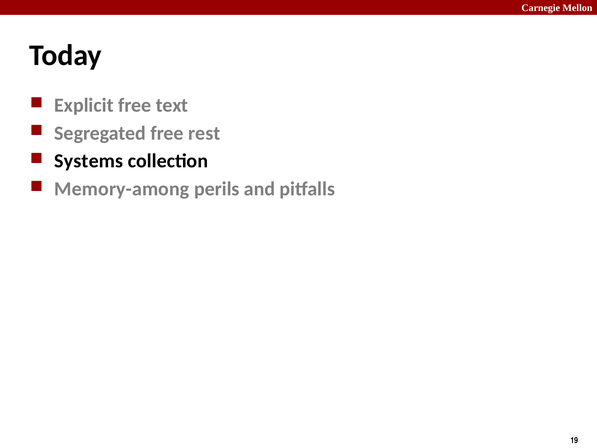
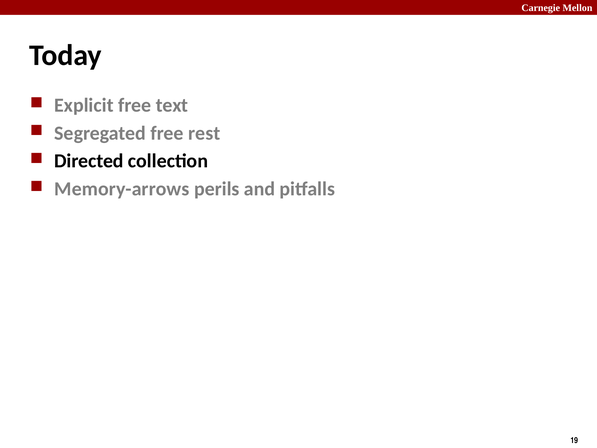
Systems: Systems -> Directed (89, 161)
Memory-among: Memory-among -> Memory-arrows (122, 189)
